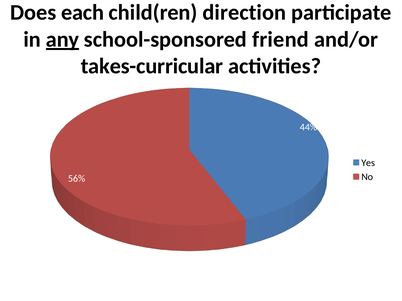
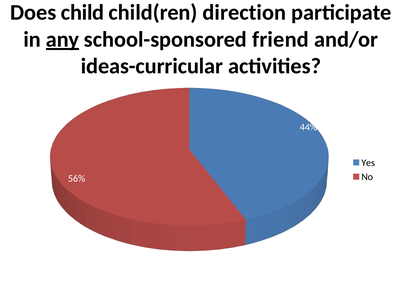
each: each -> child (83, 13)
takes-curricular: takes-curricular -> ideas-curricular (152, 66)
